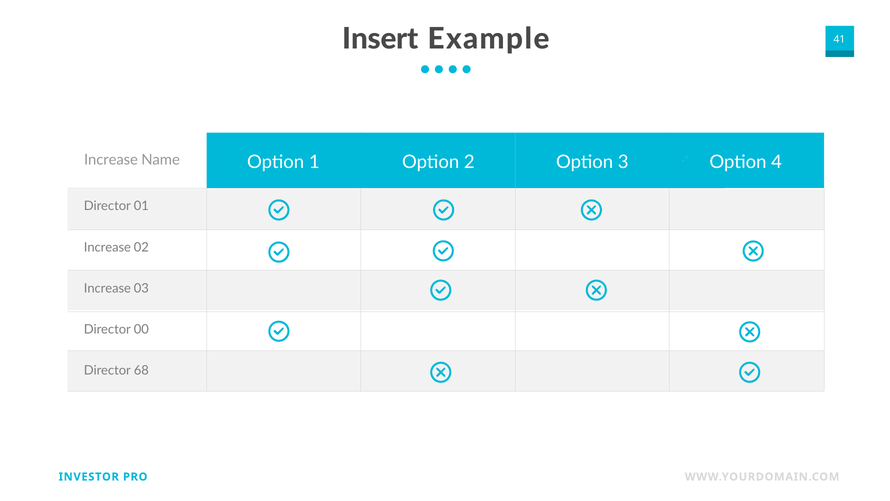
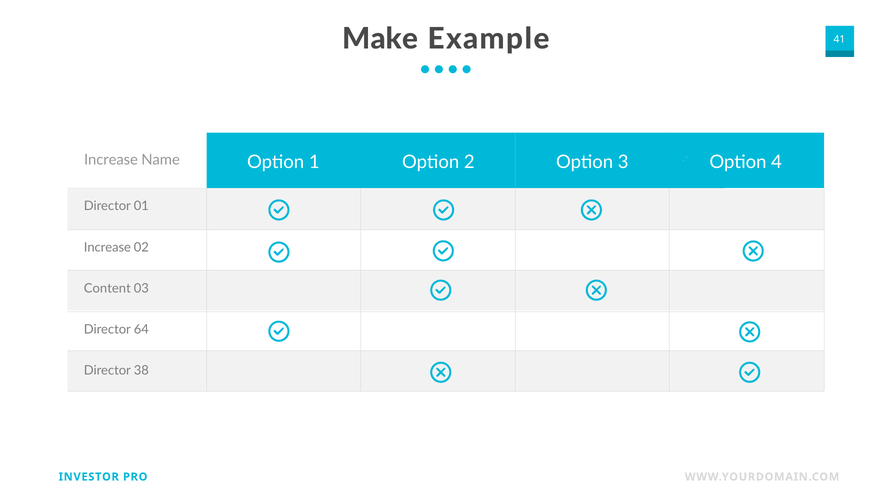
Insert: Insert -> Make (380, 39)
Increase: Increase -> Content (107, 288)
00: 00 -> 64 (141, 329)
68: 68 -> 38 (141, 370)
